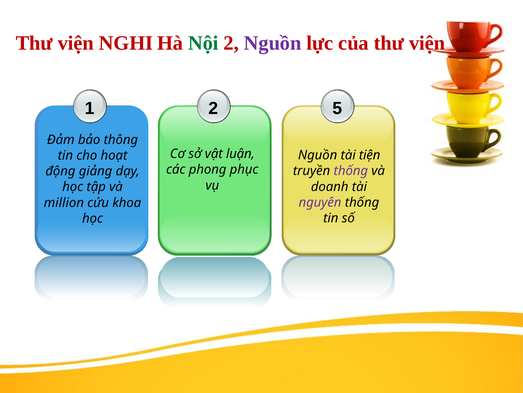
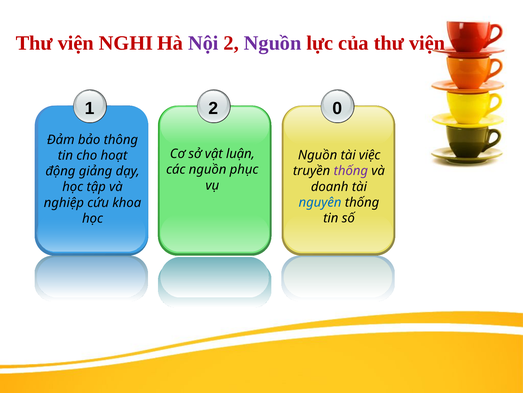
Nội colour: green -> purple (203, 43)
5: 5 -> 0 (337, 108)
tiện: tiện -> việc (370, 155)
các phong: phong -> nguồn (208, 169)
nguyên colour: purple -> blue (320, 202)
million: million -> nghiệp (64, 202)
